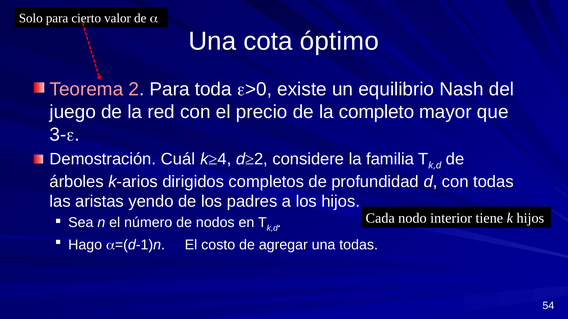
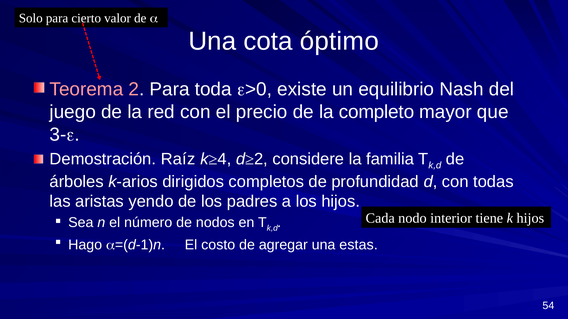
Cuál: Cuál -> Raíz (178, 159)
una todas: todas -> estas (359, 245)
